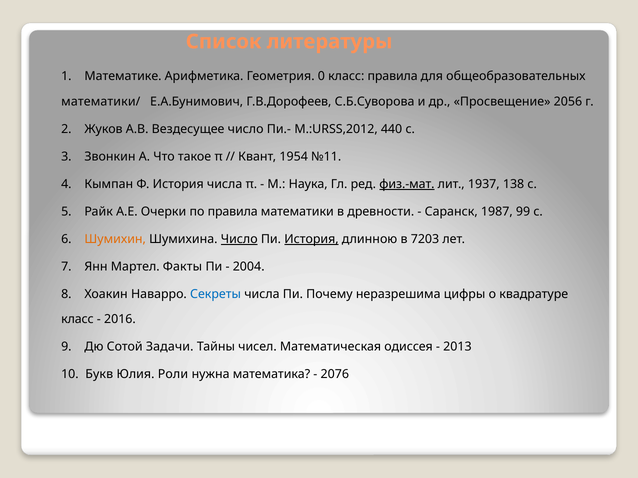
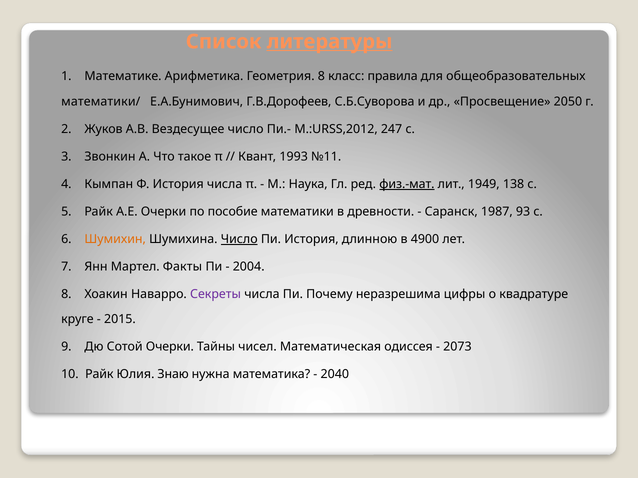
литературы underline: none -> present (330, 42)
Геометрия 0: 0 -> 8 (321, 76)
2056: 2056 -> 2050 (568, 102)
440: 440 -> 247 (392, 129)
1954: 1954 -> 1993 (294, 157)
1937: 1937 -> 1949 (484, 184)
по правила: правила -> пособие (233, 212)
99: 99 -> 93 (523, 212)
История underline: present -> none (311, 239)
7203: 7203 -> 4900 (425, 239)
Секреты colour: blue -> purple (216, 294)
класс: класс -> круге (77, 320)
2016: 2016 -> 2015 (120, 320)
Сотой Задачи: Задачи -> Очерки (170, 347)
2013: 2013 -> 2073 (457, 347)
10 Букв: Букв -> Райк (99, 375)
Роли: Роли -> Знаю (173, 375)
2076: 2076 -> 2040 (335, 375)
